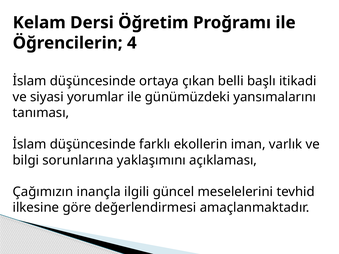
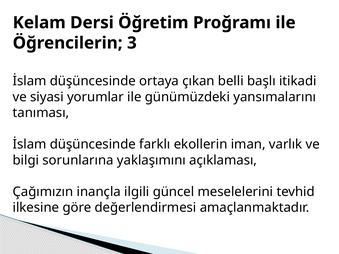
4: 4 -> 3 (132, 43)
